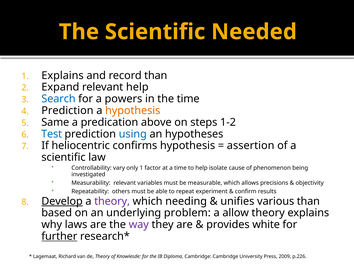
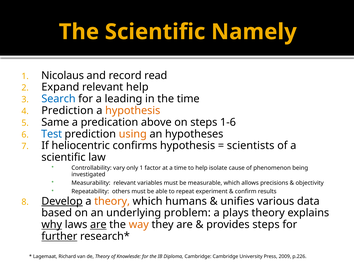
Needed: Needed -> Namely (254, 32)
1 Explains: Explains -> Nicolaus (63, 75)
record than: than -> read (156, 75)
powers: powers -> leading (123, 99)
1-2: 1-2 -> 1-6 (228, 122)
using colour: blue -> orange (133, 134)
assertion: assertion -> scientists (251, 145)
theory colour: purple -> orange (112, 201)
needing: needing -> humans (186, 201)
various than: than -> data (308, 201)
allow: allow -> plays (236, 212)
why underline: none -> present (52, 224)
are underline: none -> present (98, 224)
way colour: purple -> orange (139, 224)
provides white: white -> steps (266, 224)
